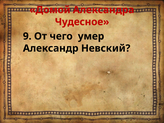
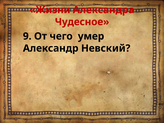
Домой: Домой -> Жизни (50, 10)
